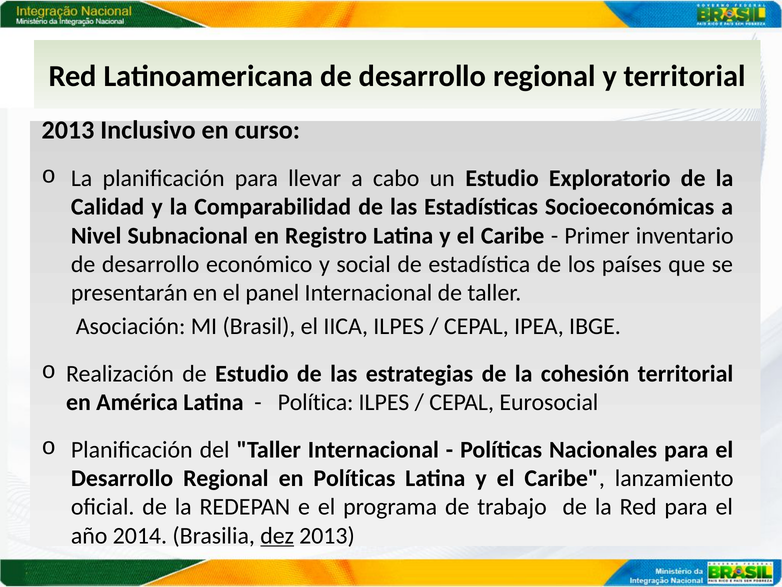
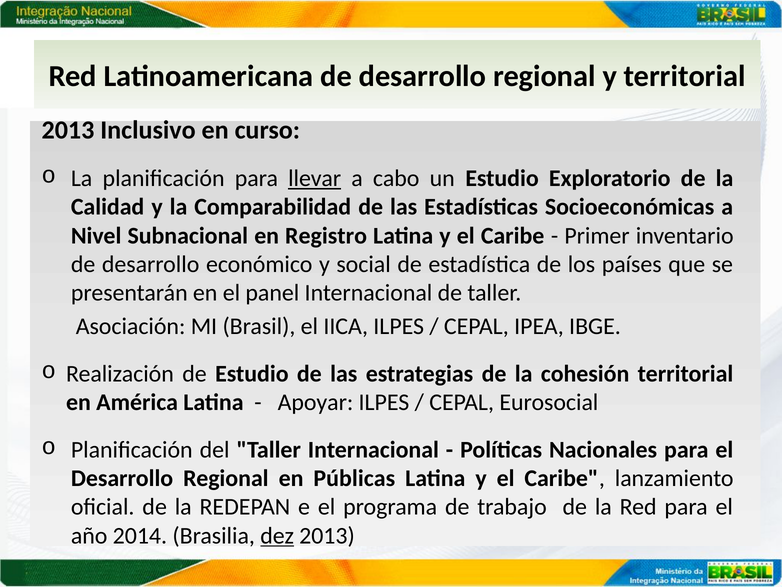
llevar underline: none -> present (315, 178)
Política: Política -> Apoyar (315, 402)
en Políticas: Políticas -> Públicas (354, 478)
